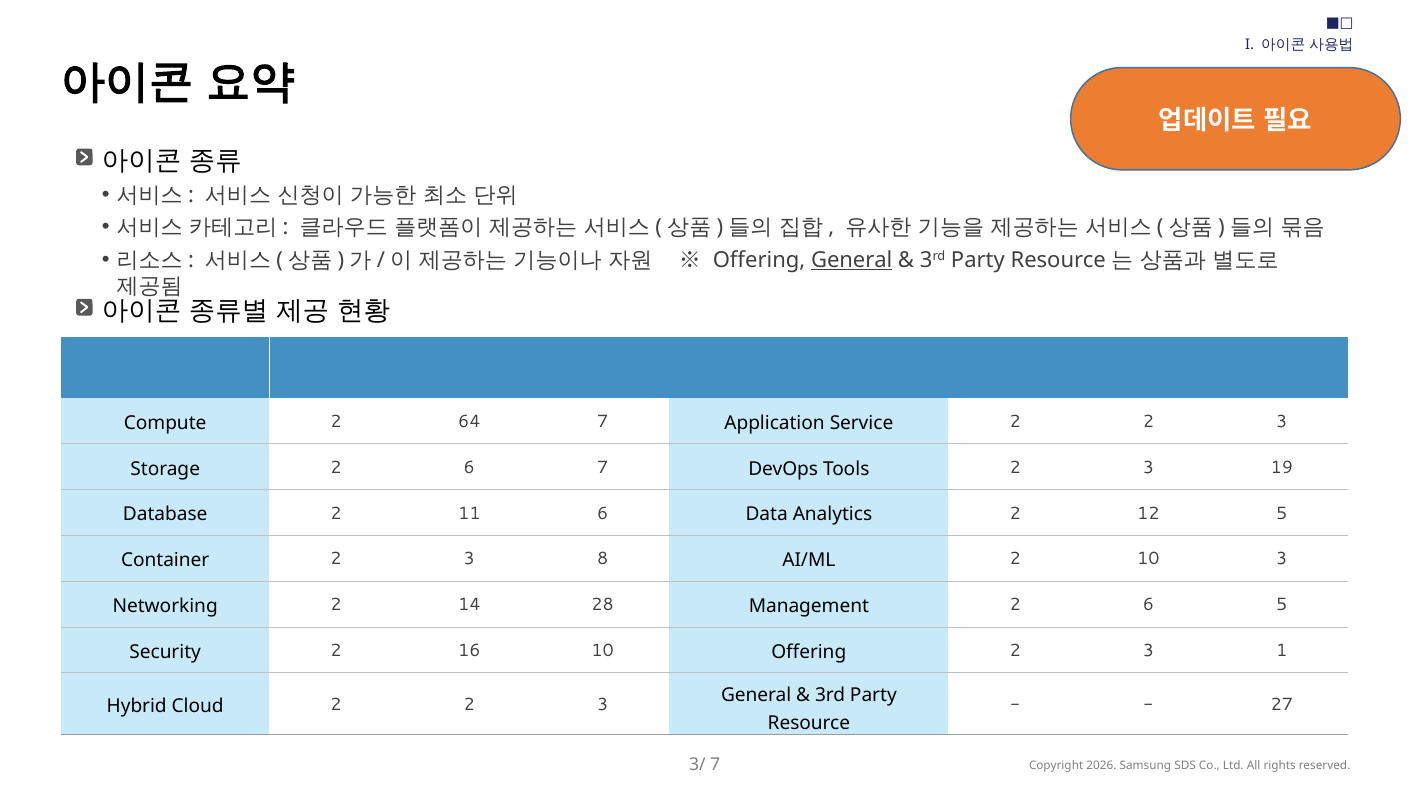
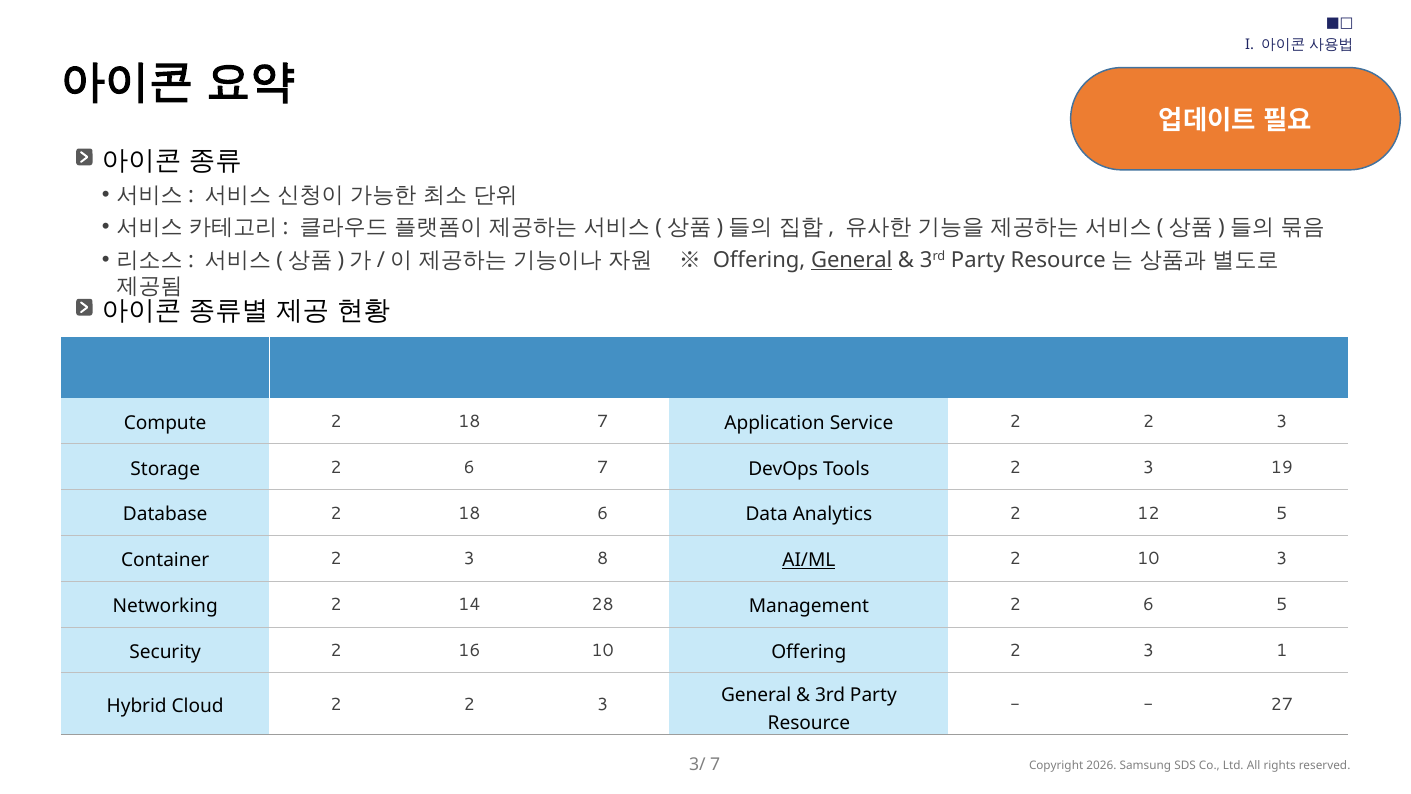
Compute 2 64: 64 -> 18 (469, 421)
Database 2 11: 11 -> 18 (469, 513)
AI/ML underline: none -> present (809, 560)
